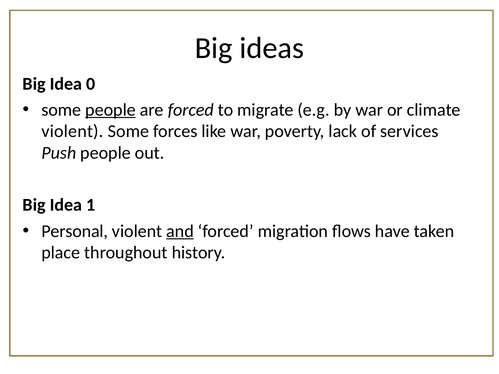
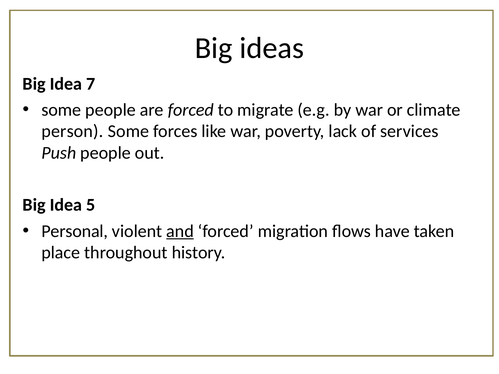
0: 0 -> 7 (91, 84)
people underline: present -> none (111, 110)
violent: violent -> person (73, 131)
1: 1 -> 5 (91, 205)
